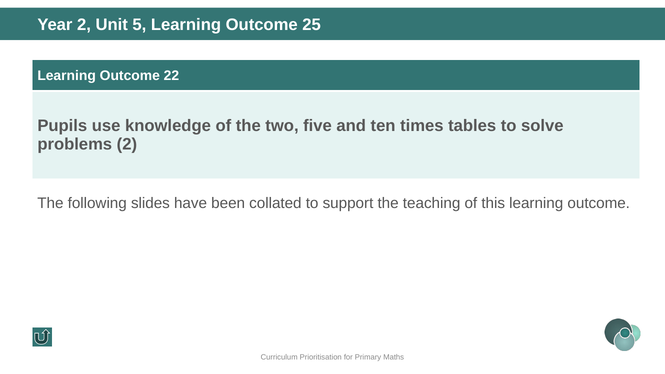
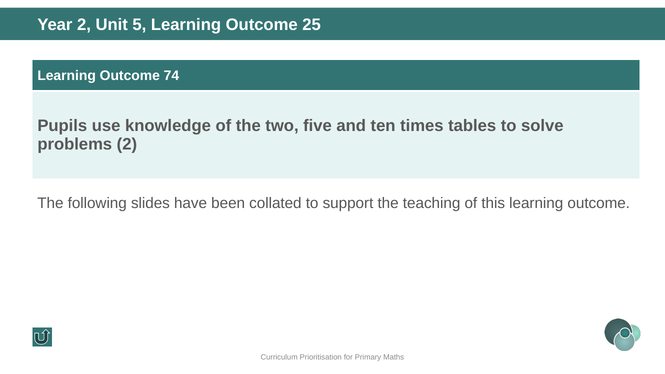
22: 22 -> 74 (171, 76)
